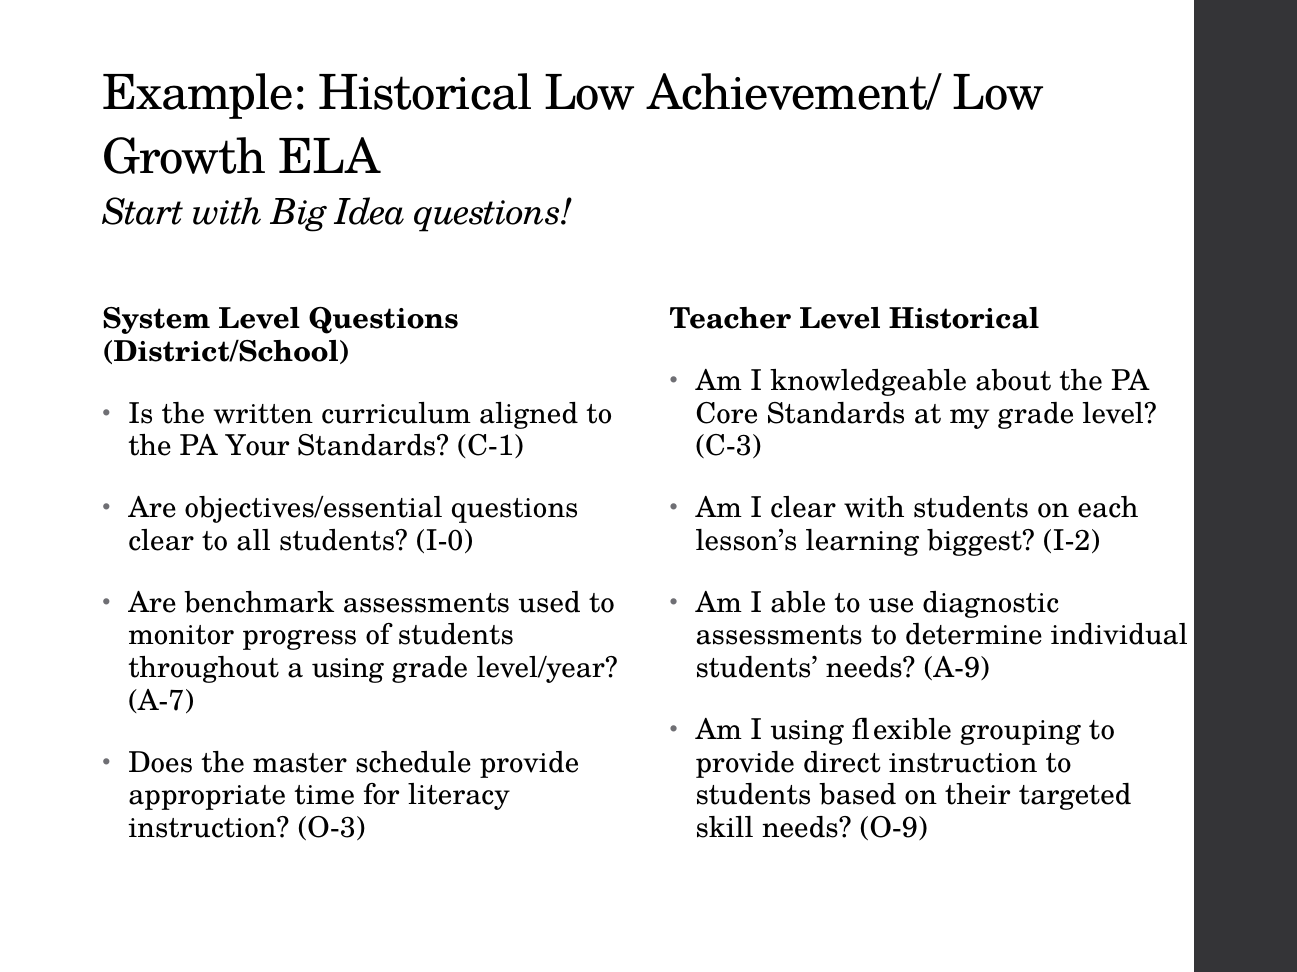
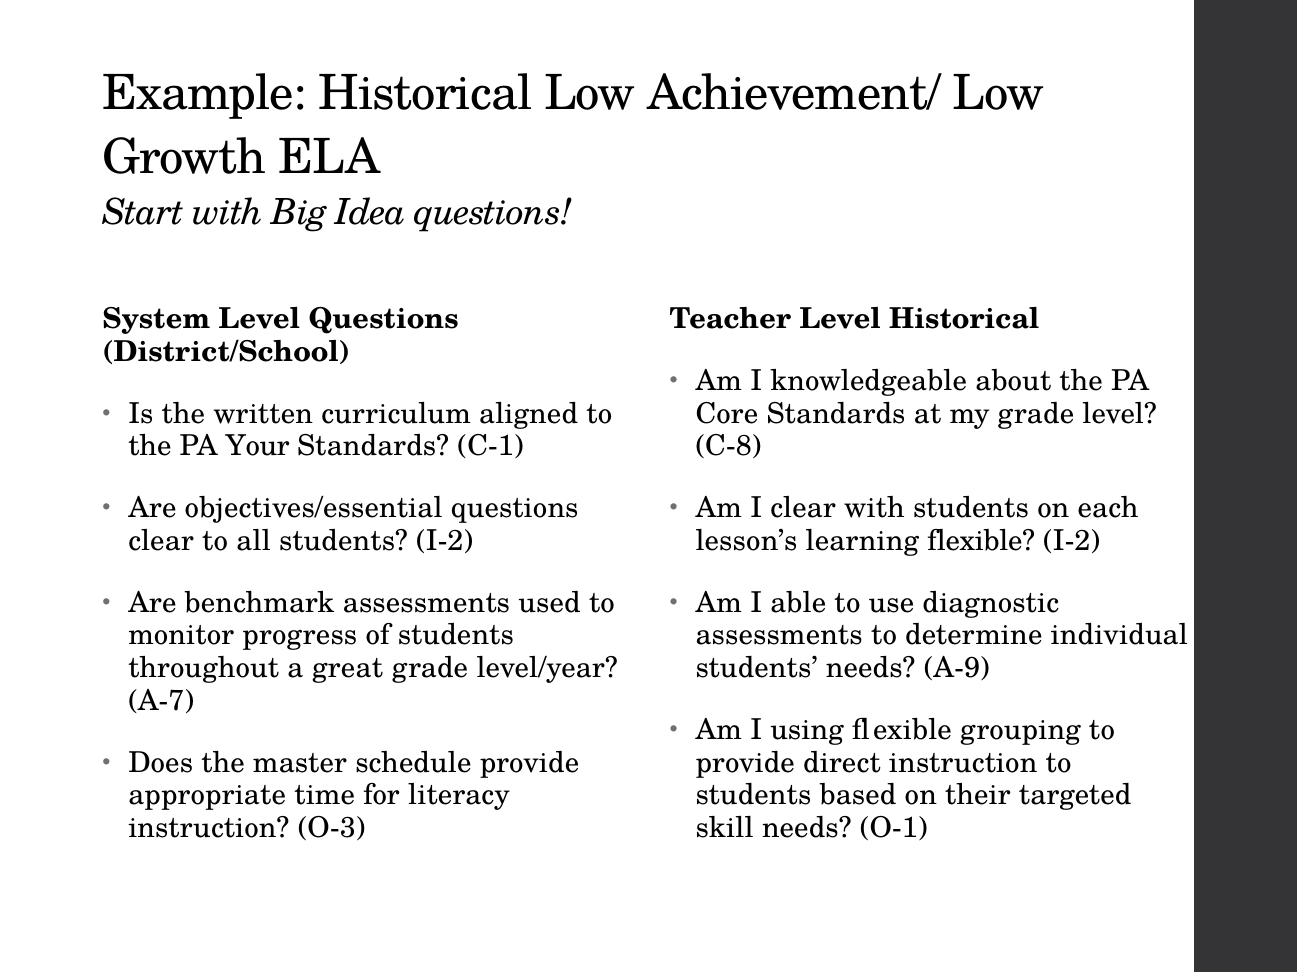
C-3: C-3 -> C-8 (729, 447)
students I-0: I-0 -> I-2 (445, 541)
learning biggest: biggest -> flexible (981, 541)
a using: using -> great (348, 669)
O-9: O-9 -> O-1 (894, 829)
